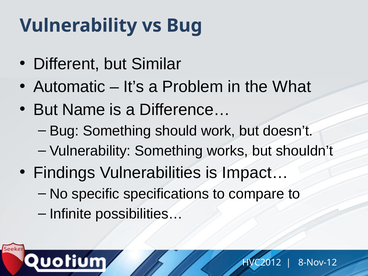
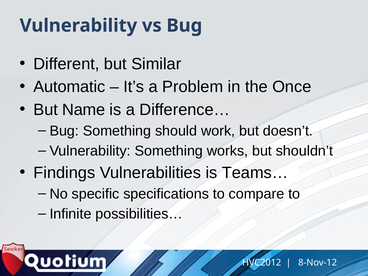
What: What -> Once (292, 87)
Impact…: Impact… -> Teams… (255, 173)
